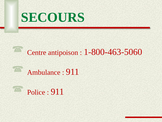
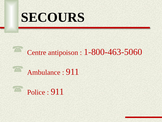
SECOURS colour: green -> black (53, 17)
